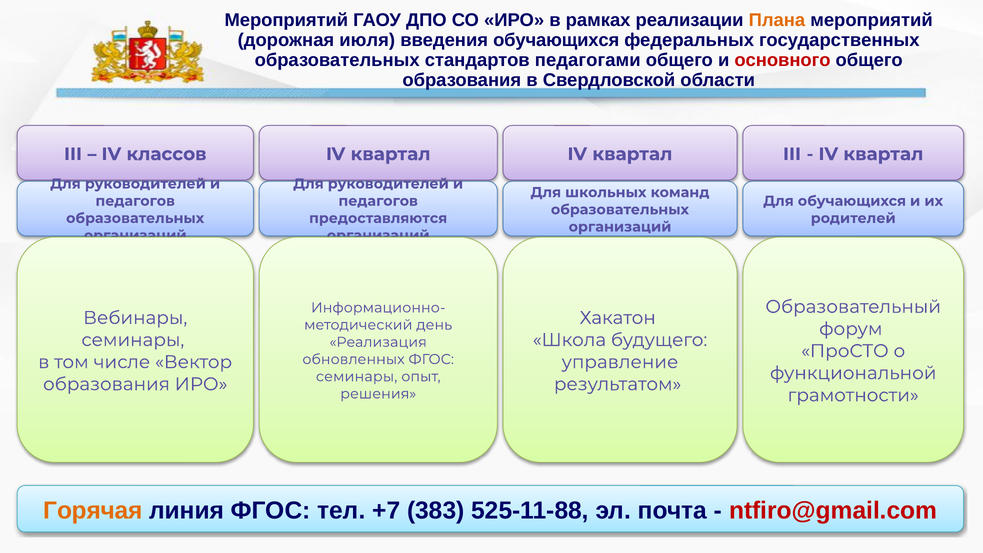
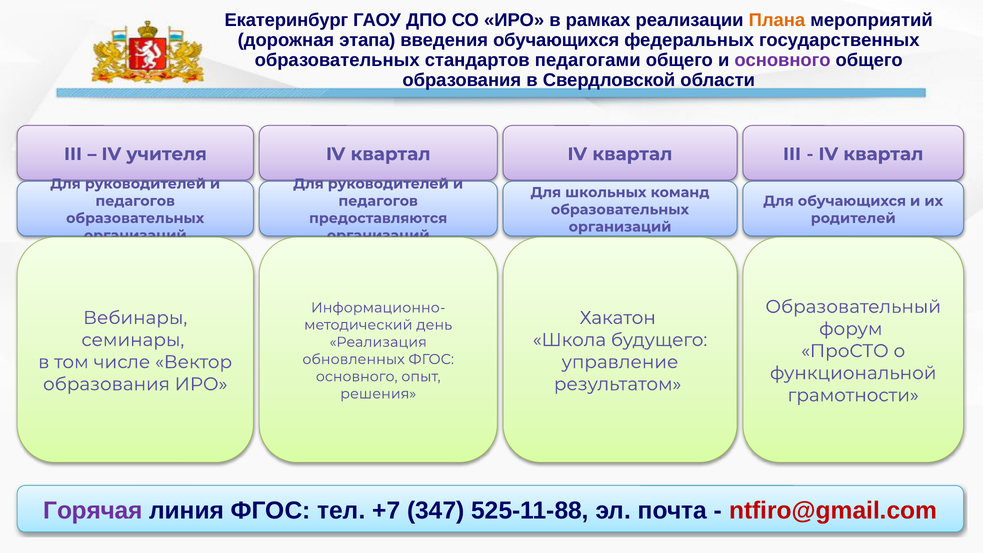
Мероприятий: Мероприятий -> Екатеринбург (286, 20)
июля: июля -> этапа (367, 40)
основного colour: red -> purple (782, 60)
классов: классов -> учителя (167, 154)
семинары: семинары -> основного (357, 376)
Горячая colour: orange -> purple (93, 510)
383: 383 -> 347 (436, 510)
